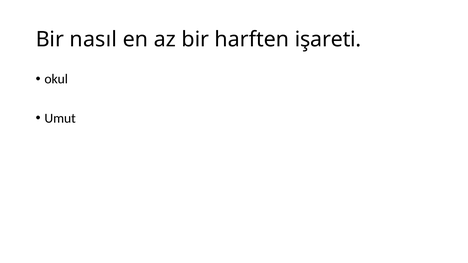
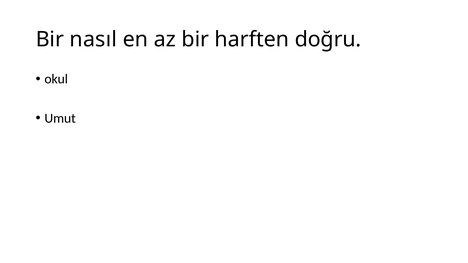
işareti: işareti -> doğru (328, 39)
